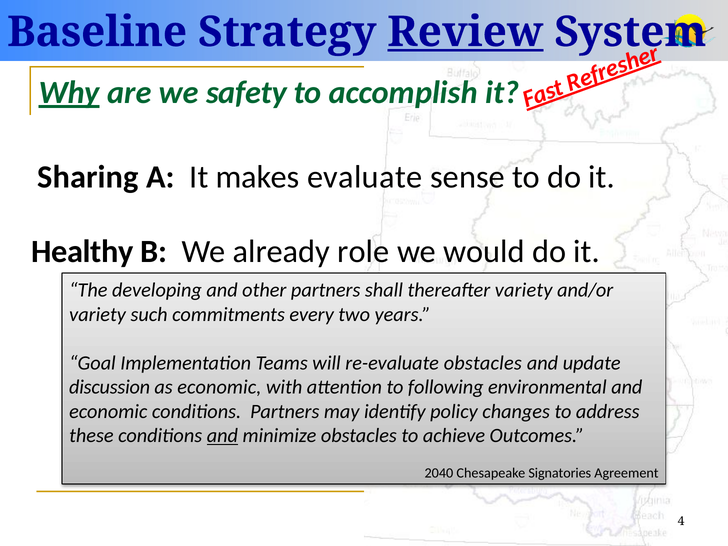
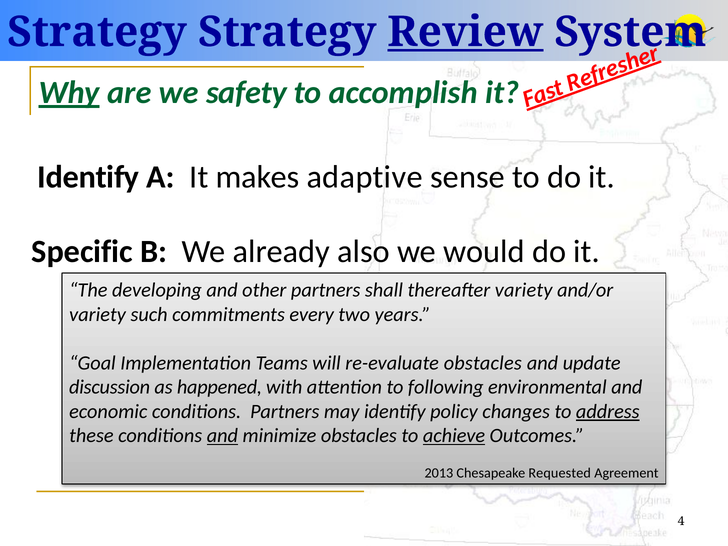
Baseline: Baseline -> Strategy (97, 32)
Sharing: Sharing -> Identify (88, 177)
evaluate: evaluate -> adaptive (365, 177)
Healthy: Healthy -> Specific (82, 252)
role: role -> also (363, 252)
as economic: economic -> happened (219, 387)
address underline: none -> present (608, 412)
achieve underline: none -> present (454, 436)
2040: 2040 -> 2013 (439, 473)
Signatories: Signatories -> Requested (560, 473)
